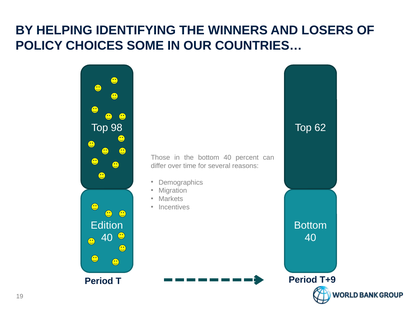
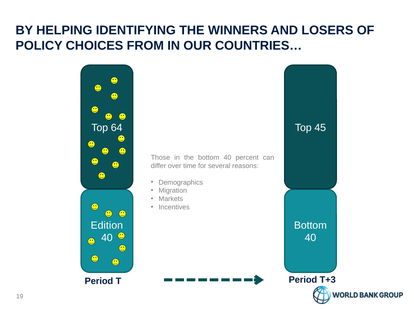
SOME: SOME -> FROM (145, 45)
98: 98 -> 64 (117, 127)
62: 62 -> 45 (320, 127)
T+9: T+9 -> T+3 (328, 279)
